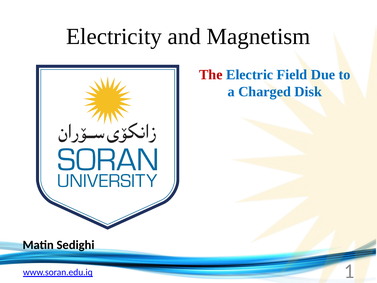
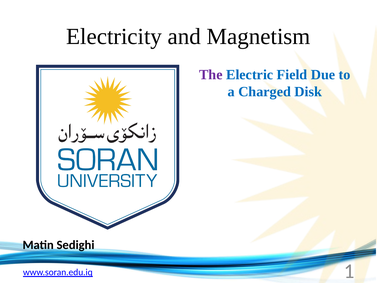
The colour: red -> purple (211, 75)
